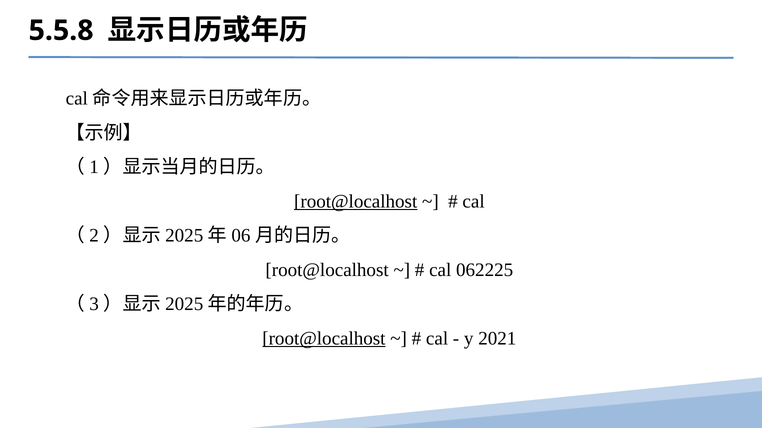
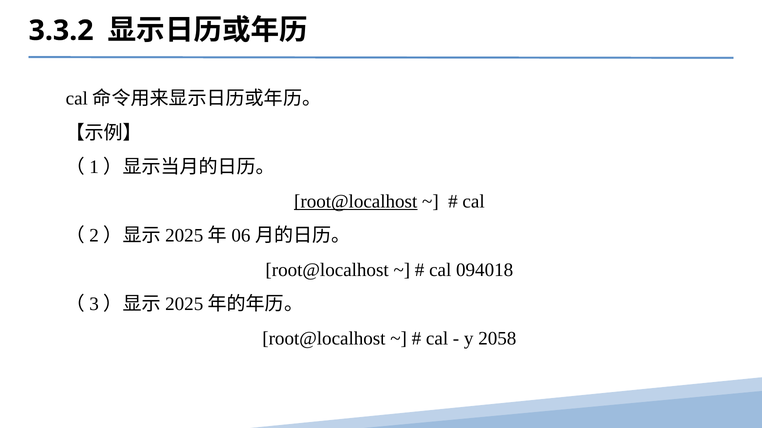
5.5.8: 5.5.8 -> 3.3.2 (61, 31)
062225: 062225 -> 094018 (485, 270)
root@localhost underline: present -> none (324, 339)
2021: 2021 -> 2058 (497, 339)
